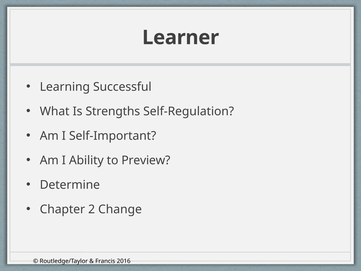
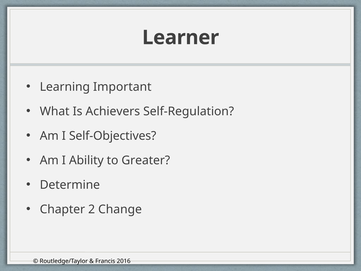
Successful: Successful -> Important (122, 87)
Strengths: Strengths -> Achievers (113, 111)
Self-Important: Self-Important -> Self-Objectives (113, 136)
Preview: Preview -> Greater (146, 160)
